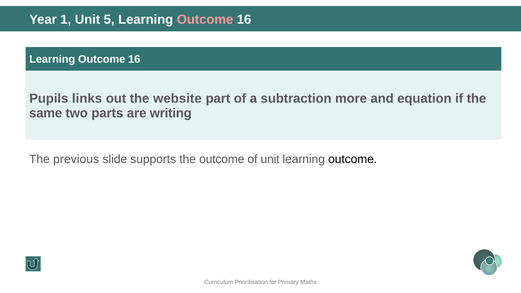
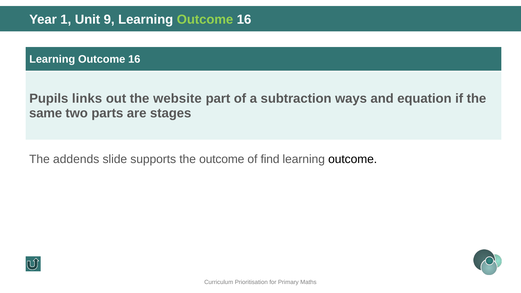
5: 5 -> 9 (109, 19)
Outcome colour: pink -> light green (205, 19)
more: more -> ways (351, 99)
writing: writing -> stages (171, 113)
previous: previous -> addends (76, 159)
of unit: unit -> find (270, 159)
